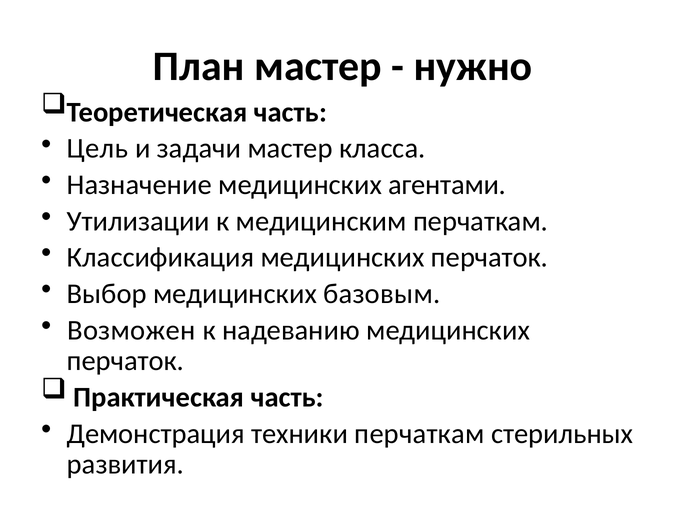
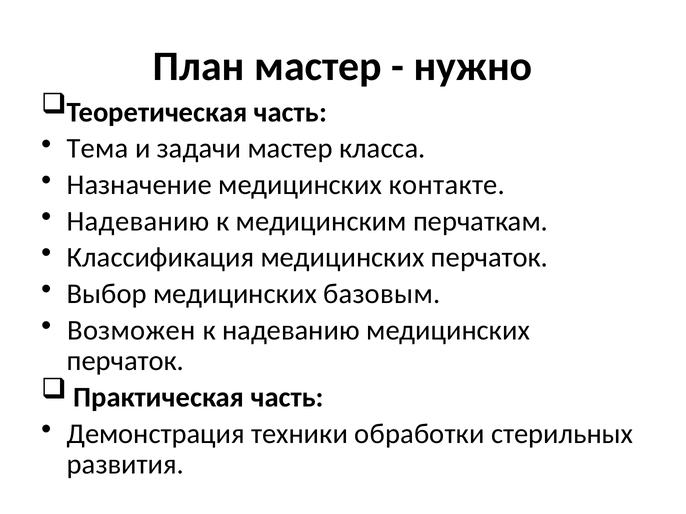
Цель: Цель -> Тема (98, 149)
агентами: агентами -> контакте (447, 185)
Утилизации: Утилизации -> Надеванию (138, 221)
техники перчаткам: перчаткам -> обработки (420, 434)
